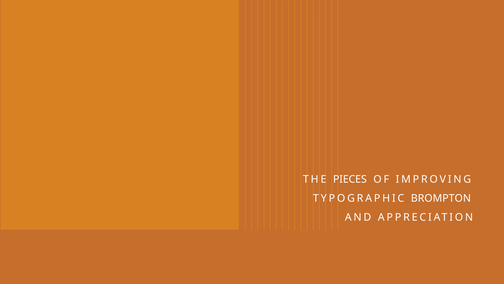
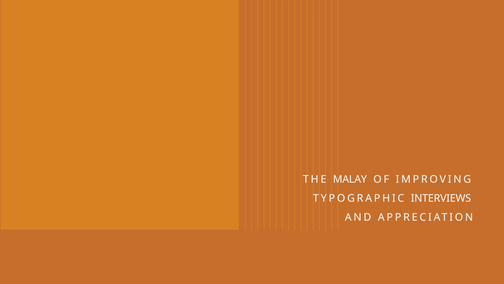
PIECES: PIECES -> MALAY (350, 179)
BROMPTON: BROMPTON -> INTERVIEWS (441, 198)
